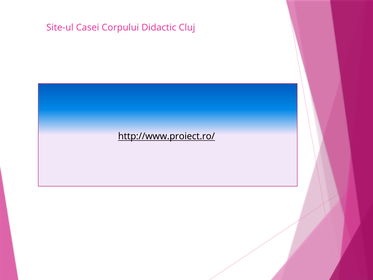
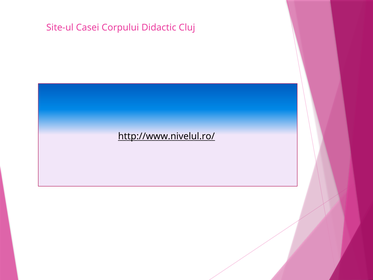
http://www.proiect.ro/: http://www.proiect.ro/ -> http://www.nivelul.ro/ (166, 136)
